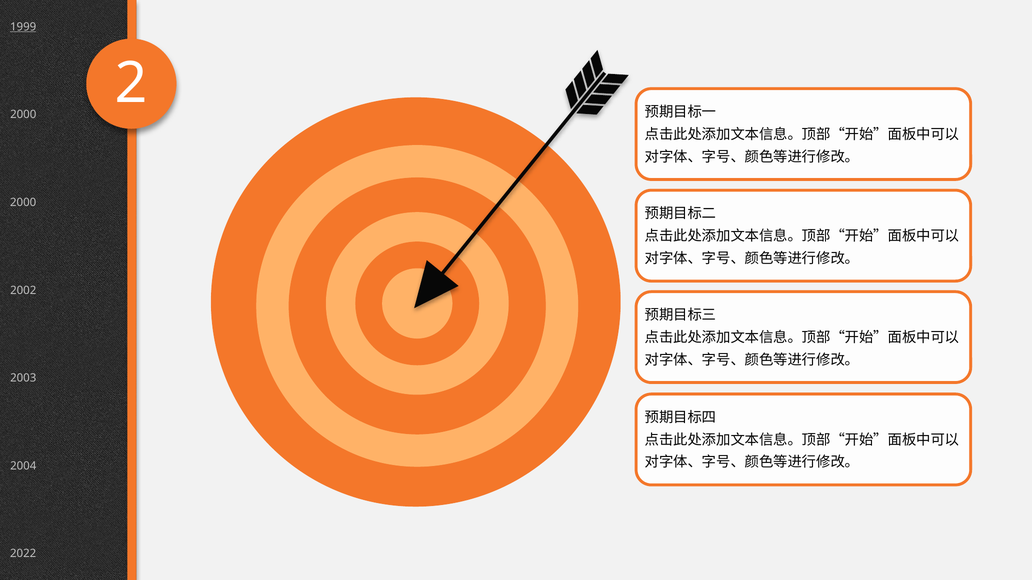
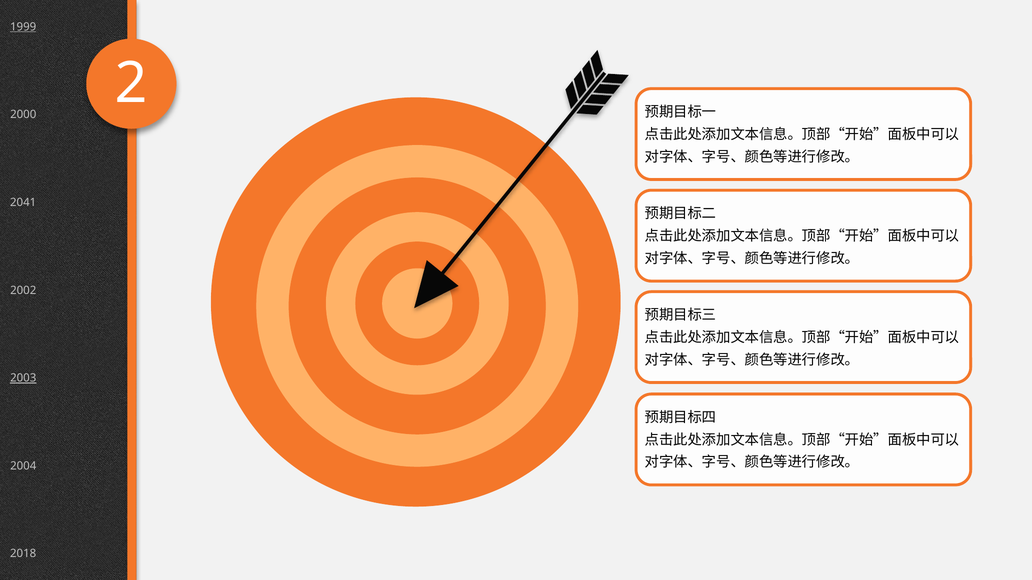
2000: 2000 -> 2041 (23, 203)
2003 underline: none -> present (23, 378)
2022: 2022 -> 2018 (23, 554)
